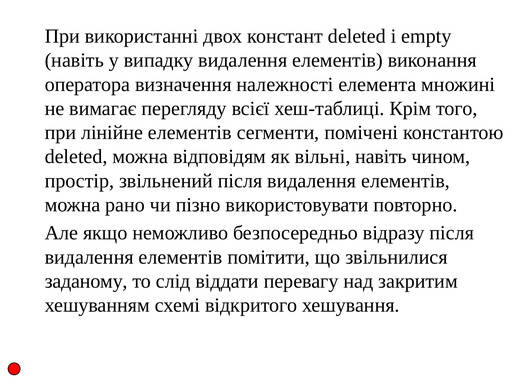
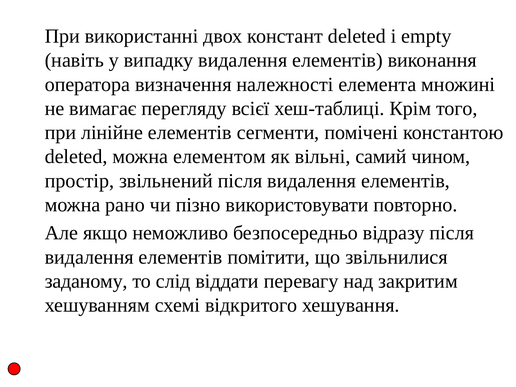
відповідям: відповідям -> елементом (219, 157)
вільні навіть: навіть -> самий (381, 157)
